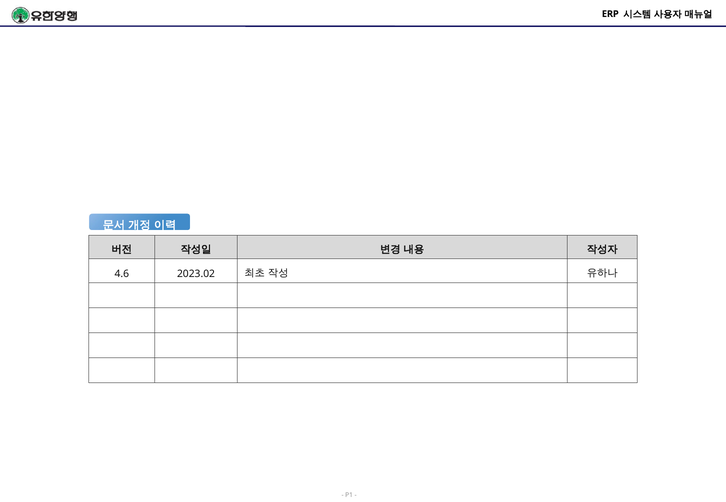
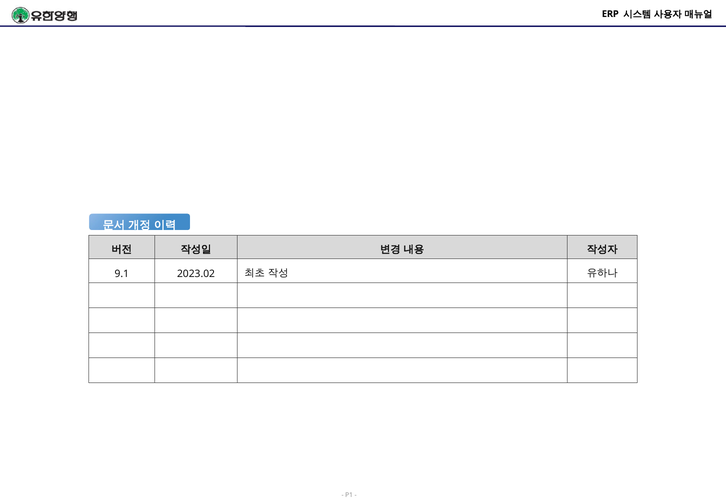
4.6: 4.6 -> 9.1 (122, 274)
